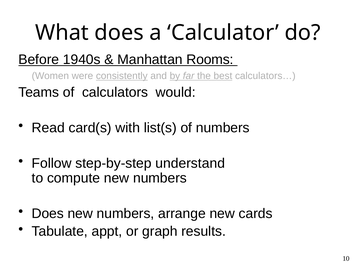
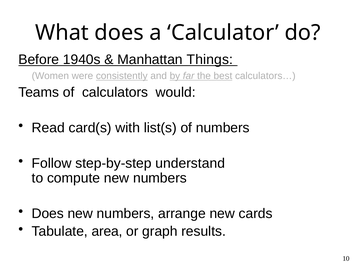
Rooms: Rooms -> Things (210, 60)
appt: appt -> area (107, 231)
